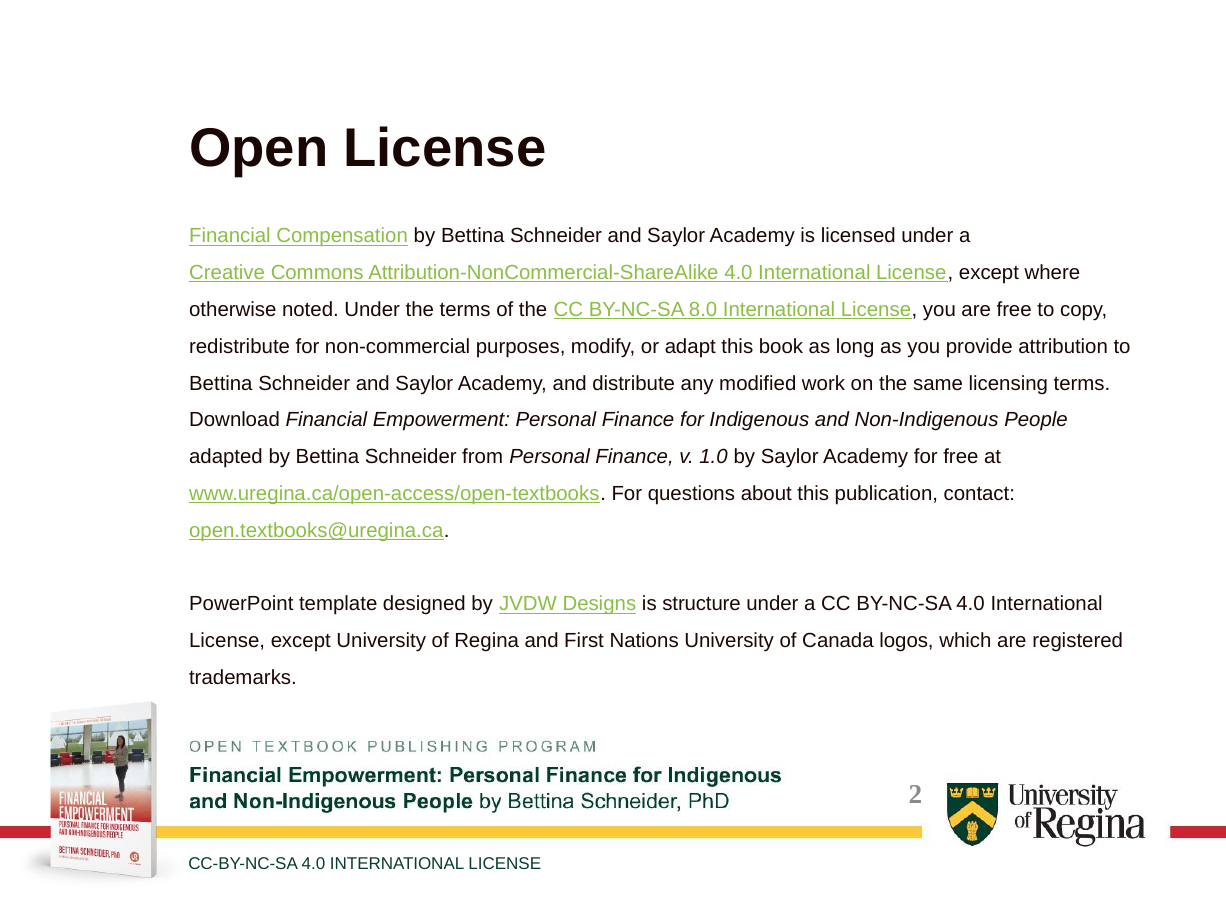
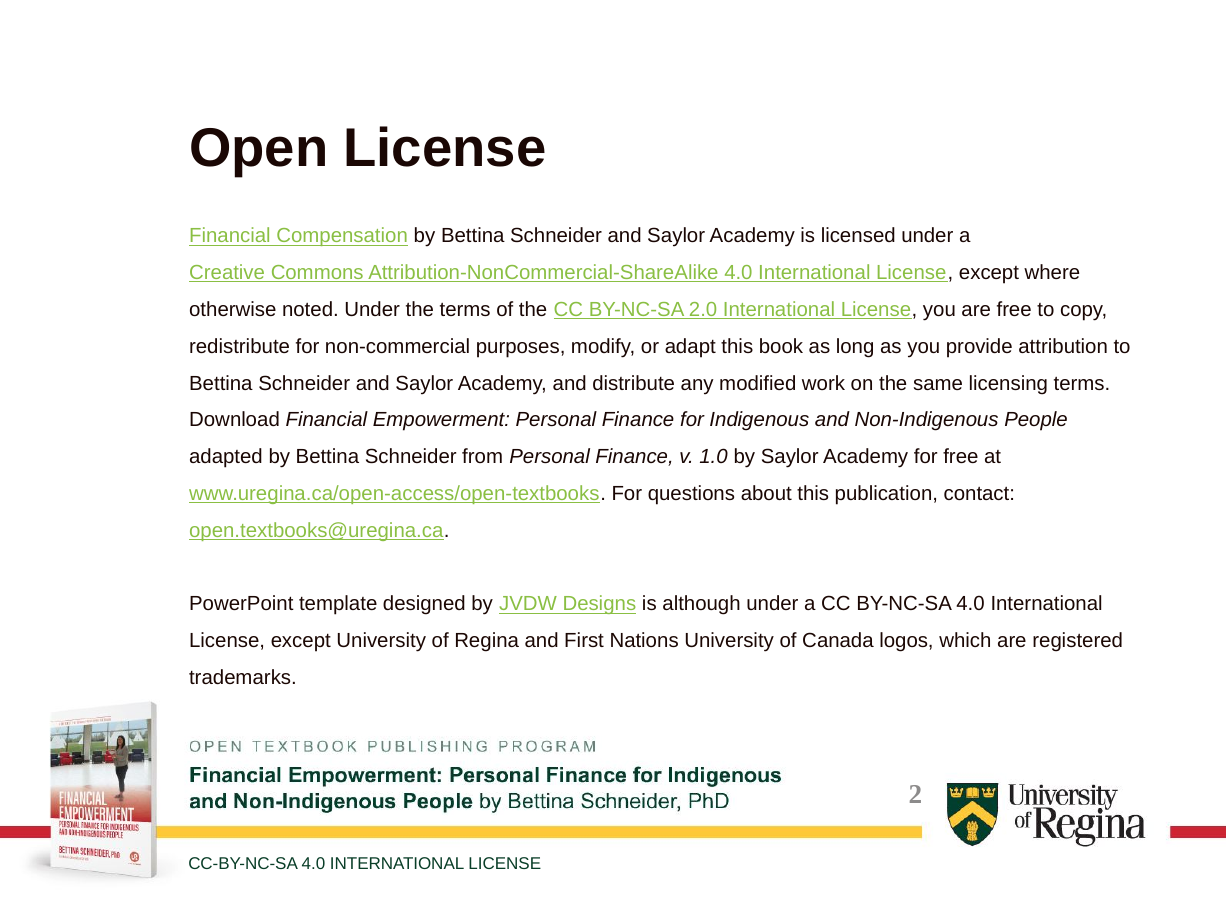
8.0: 8.0 -> 2.0 (703, 310)
structure: structure -> although (702, 604)
